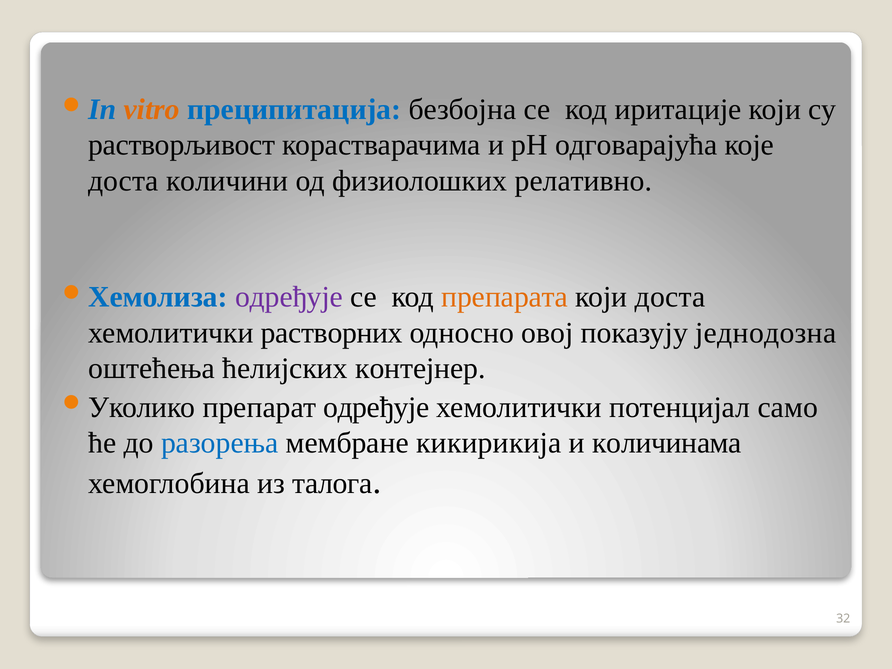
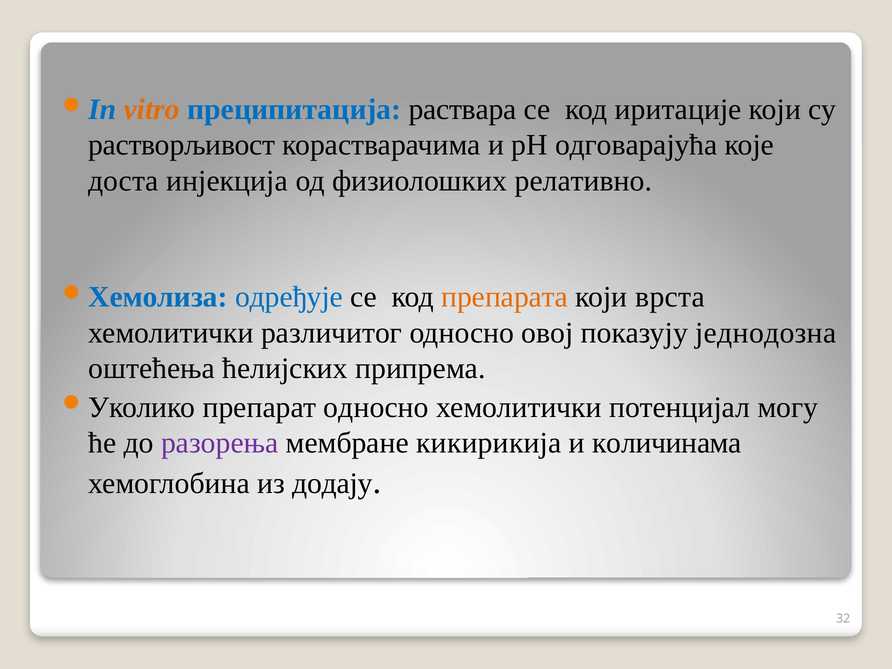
безбојна: безбојна -> раствара (463, 109)
количини: количини -> инјекција (227, 181)
одређује colour: purple -> blue (289, 297)
који доста: доста -> врста (670, 297)
растворних: растворних -> различитог (332, 333)
контејнер: контејнер -> припрема (420, 368)
препарат одређује: одређује -> односно (376, 407)
само: само -> могу (788, 407)
разорења colour: blue -> purple (220, 443)
талога: талога -> додају (332, 483)
